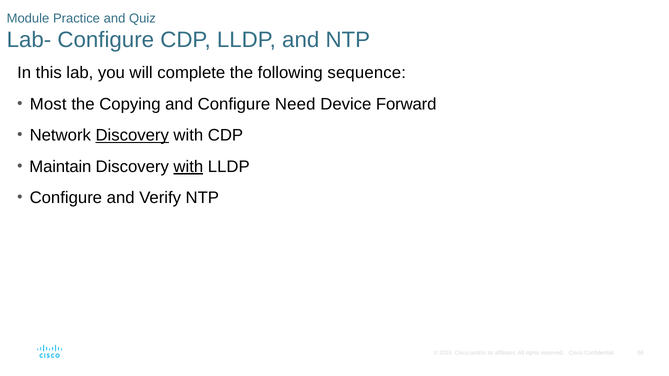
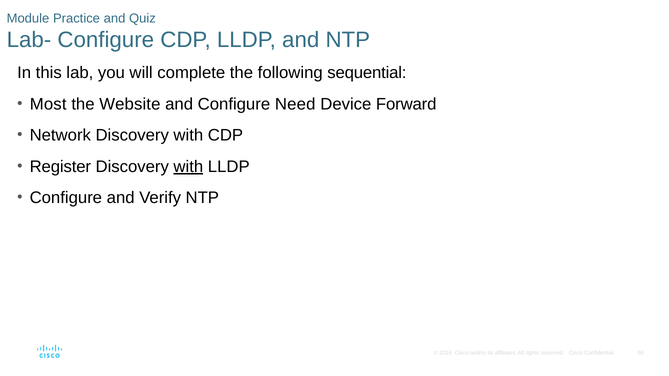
sequence: sequence -> sequential (367, 73)
Copying: Copying -> Website (130, 104)
Discovery underline: present -> none (132, 135)
Maintain: Maintain -> Register (60, 167)
